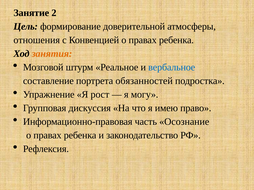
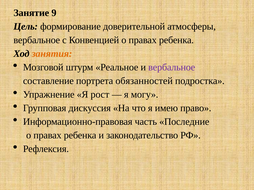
2: 2 -> 9 (54, 13)
отношения: отношения -> вербальное (37, 40)
вербальное colour: blue -> purple (172, 67)
Осознание: Осознание -> Последние (184, 122)
